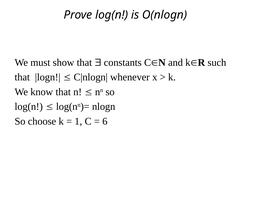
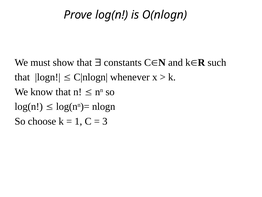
6: 6 -> 3 (105, 121)
